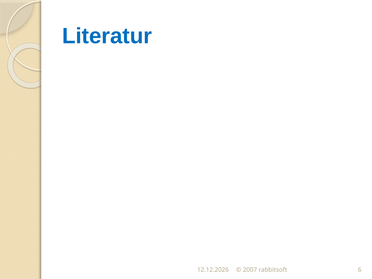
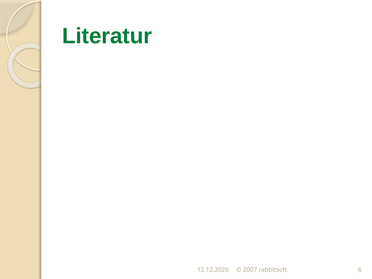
Literatur colour: blue -> green (107, 36)
